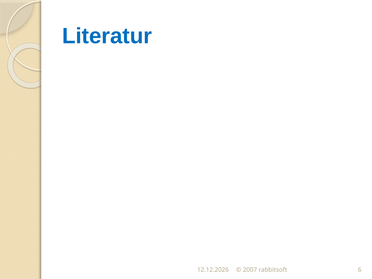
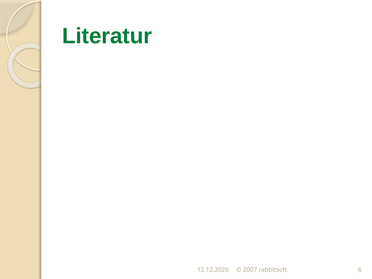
Literatur colour: blue -> green (107, 36)
